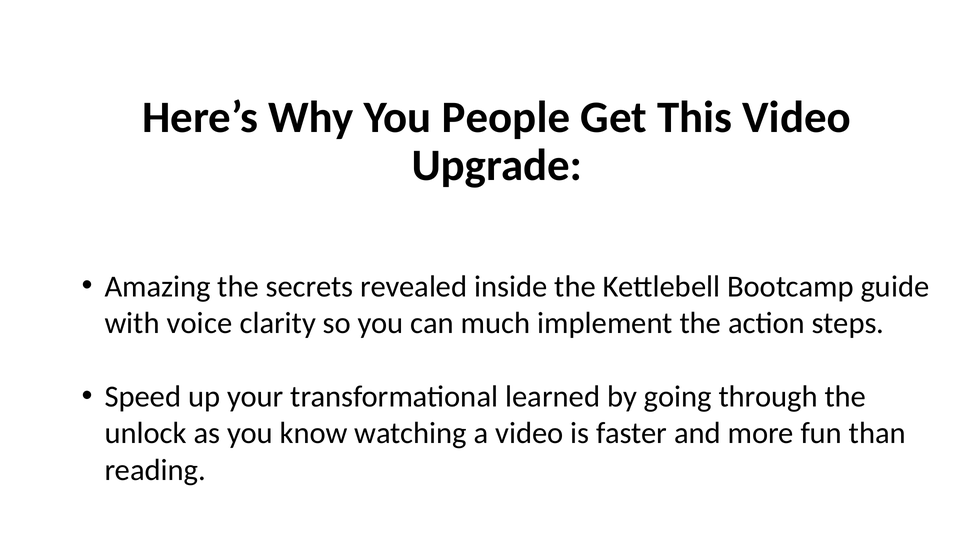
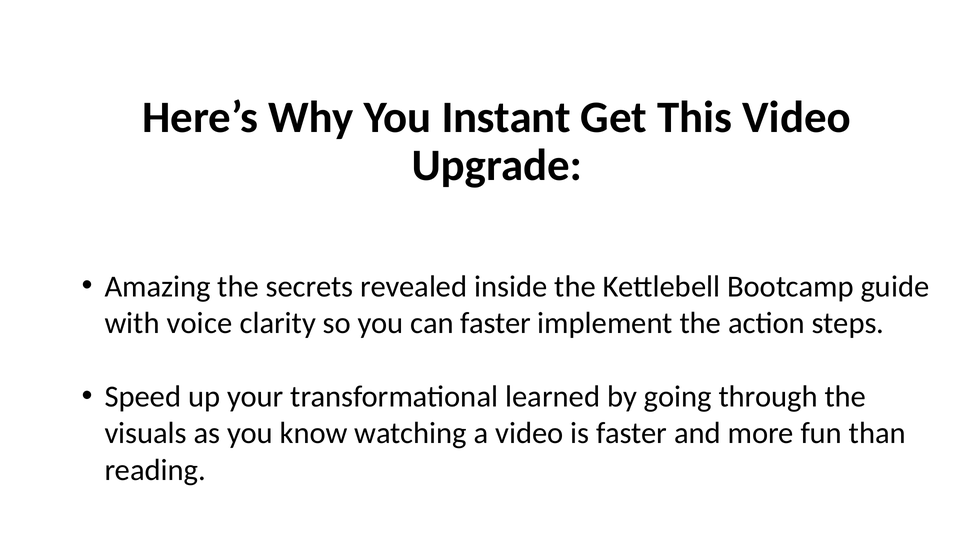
People: People -> Instant (506, 117)
can much: much -> faster (496, 323)
unlock: unlock -> visuals (146, 434)
